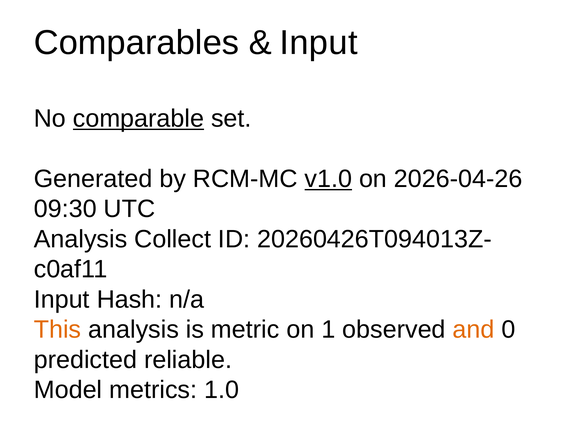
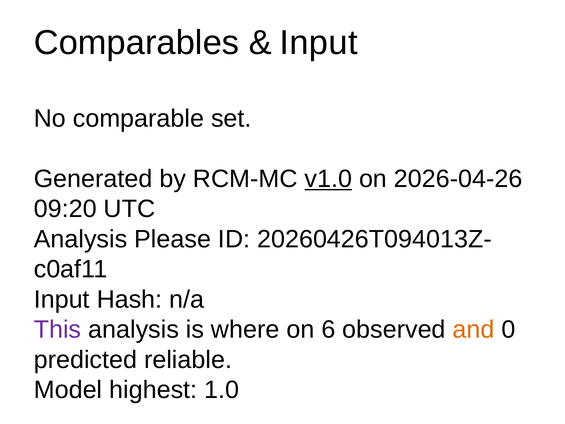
comparable underline: present -> none (138, 118)
09:30: 09:30 -> 09:20 (65, 209)
Collect: Collect -> Please (173, 239)
This colour: orange -> purple (57, 329)
metric: metric -> where (245, 329)
1: 1 -> 6 (328, 329)
metrics: metrics -> highest (153, 390)
